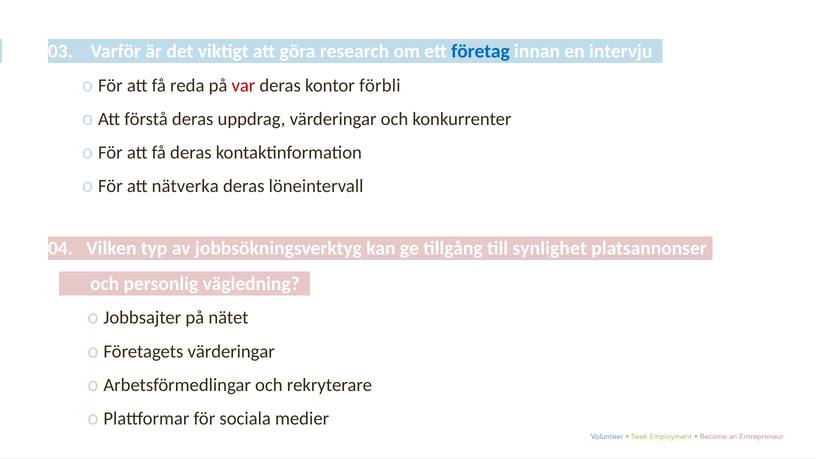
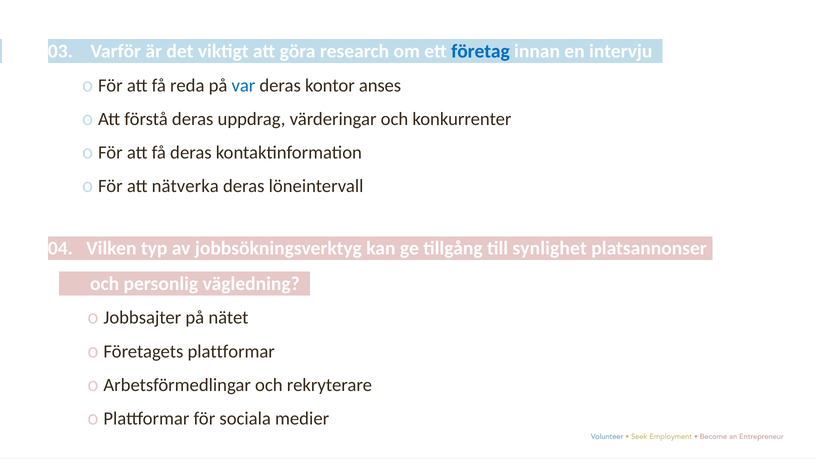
var colour: red -> blue (243, 85)
förbli: förbli -> anses (380, 85)
Företagets värderingar: värderingar -> plattformar (231, 351)
